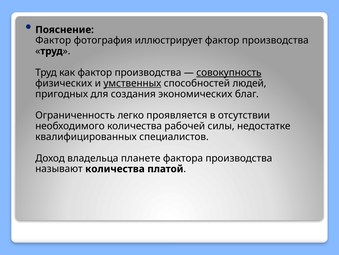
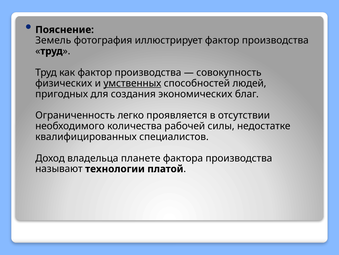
Фактор: Фактор -> Земель (53, 40)
совокупность underline: present -> none (229, 72)
называют количества: количества -> технологии (115, 168)
